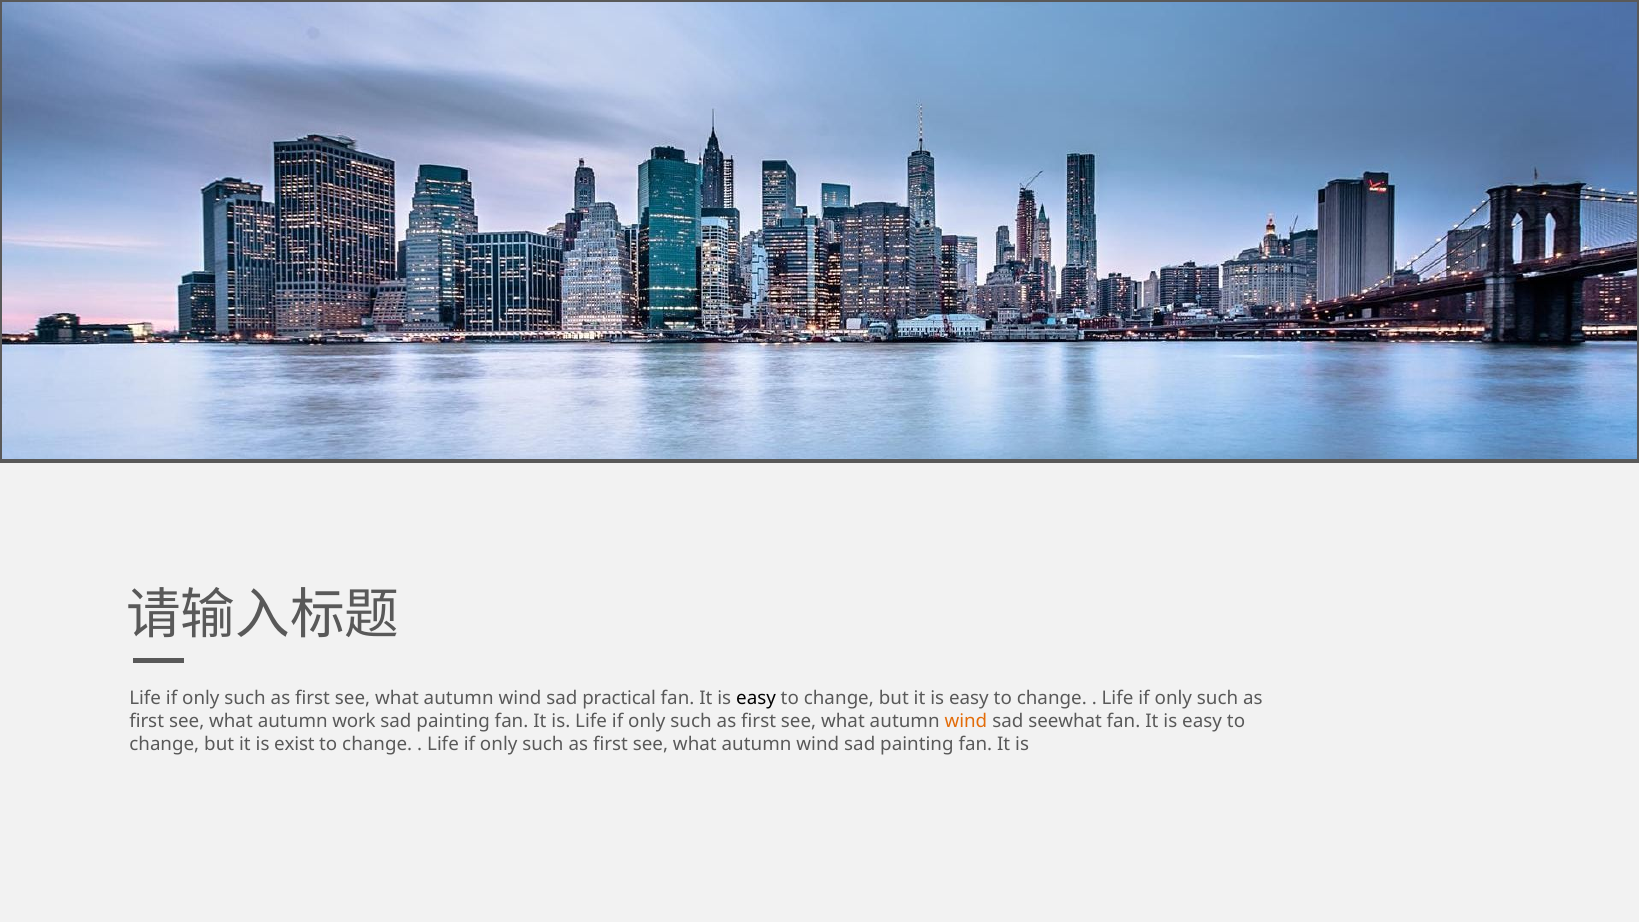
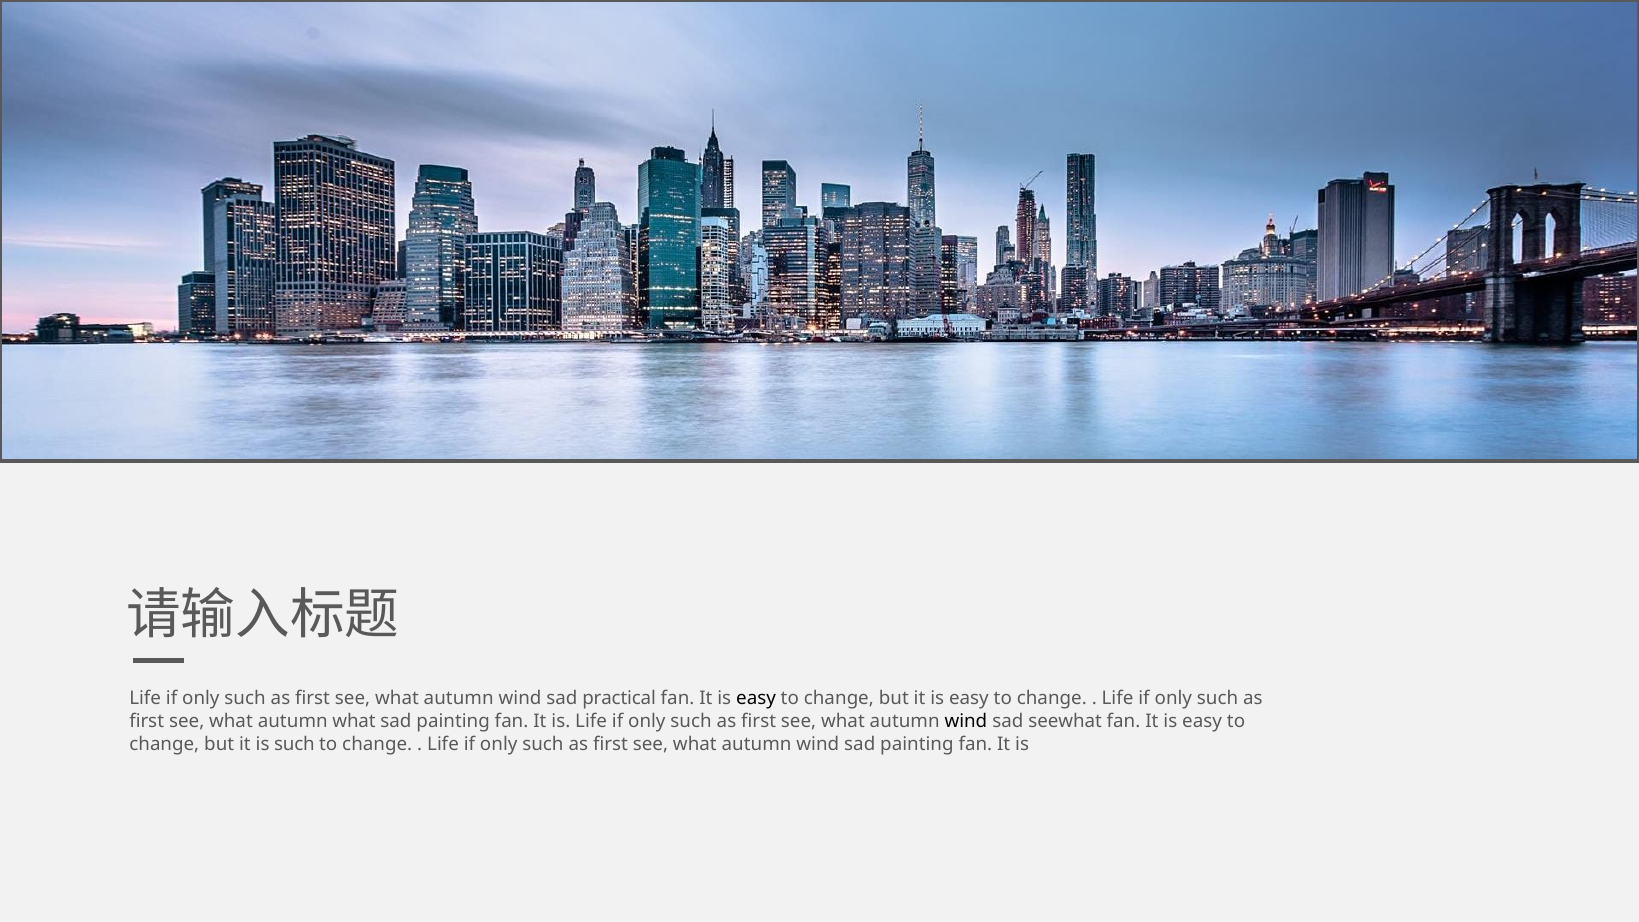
autumn work: work -> what (354, 721)
wind colour: orange -> black (966, 721)
is exist: exist -> such (294, 744)
